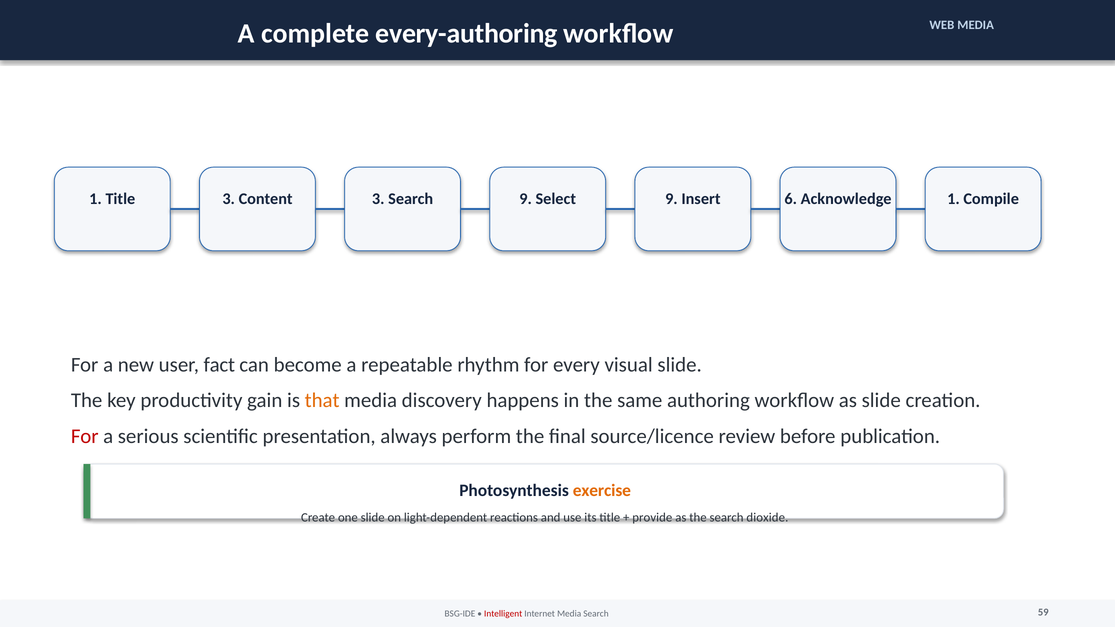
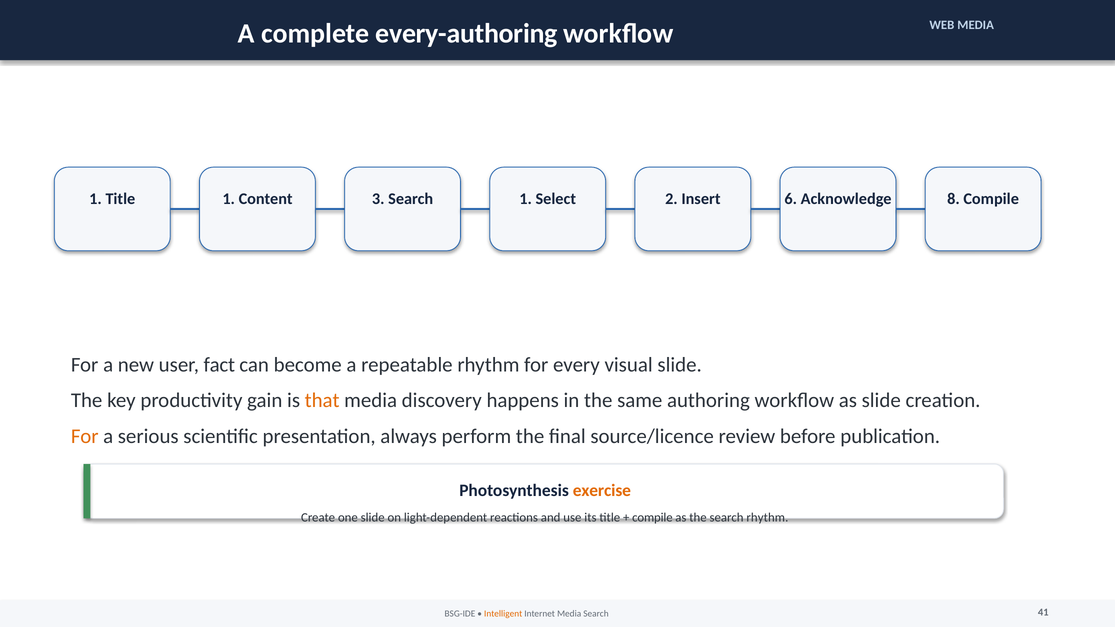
Title 3: 3 -> 1 (229, 199)
Search 9: 9 -> 1 (526, 199)
Select 9: 9 -> 2 (671, 199)
Acknowledge 1: 1 -> 8 (953, 199)
For colour: red -> orange (85, 436)
provide: provide -> compile (652, 518)
search dioxide: dioxide -> rhythm (767, 518)
Intelligent colour: red -> orange (503, 614)
59: 59 -> 41 (1043, 612)
